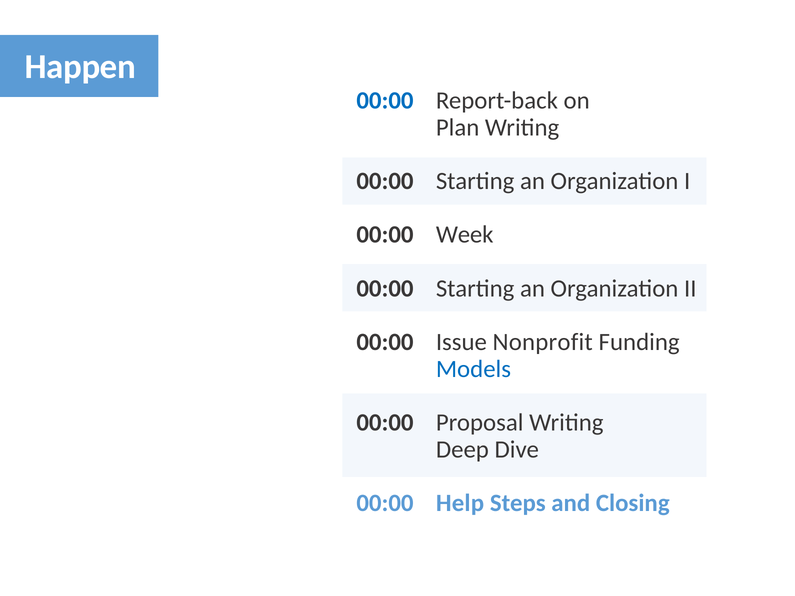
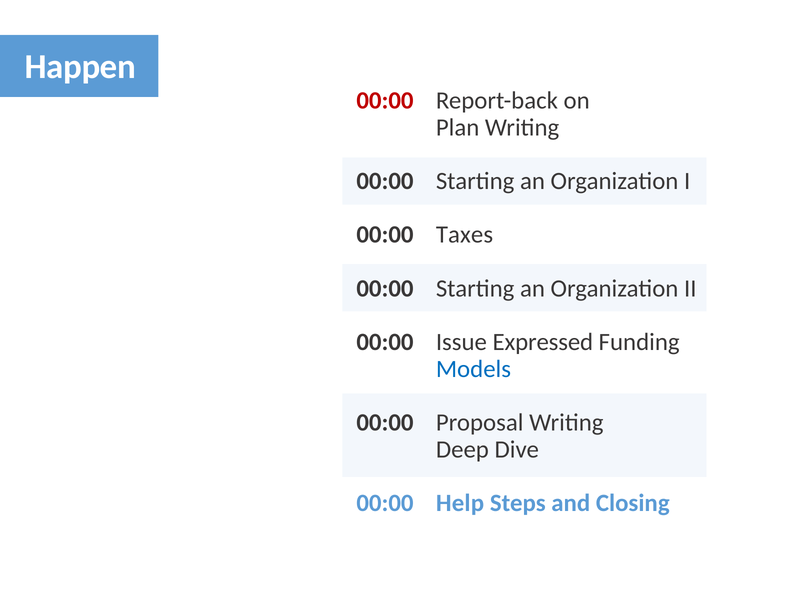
00:00 colour: blue -> red (385, 101)
Week: Week -> Taxes (465, 235)
Nonprofit: Nonprofit -> Expressed (543, 342)
